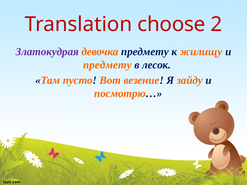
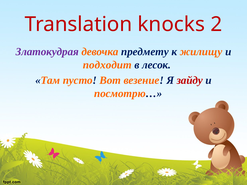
choose: choose -> knocks (171, 24)
предмету: предмету -> подходит (107, 65)
зайду colour: orange -> red (190, 80)
